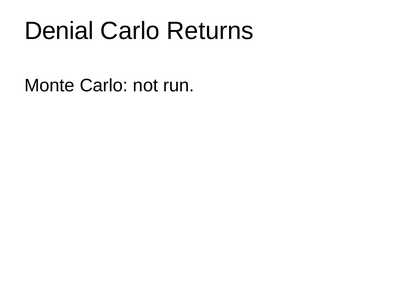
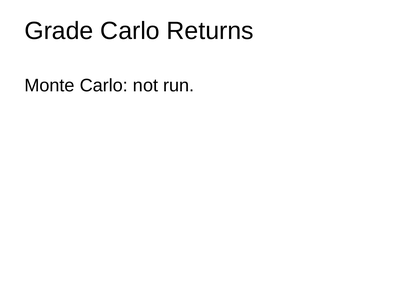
Denial: Denial -> Grade (59, 31)
